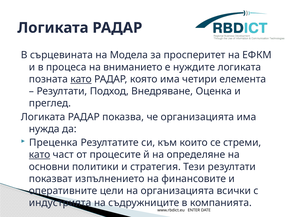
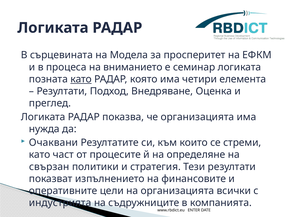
нуждите: нуждите -> семинар (194, 67)
Преценка: Преценка -> Очаквани (53, 143)
като underline: present -> none (40, 155)
основни: основни -> свързан (49, 167)
